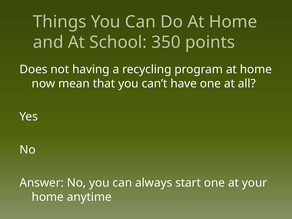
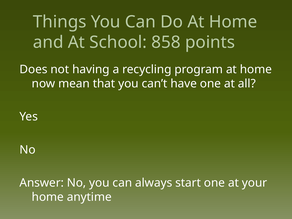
350: 350 -> 858 (166, 42)
